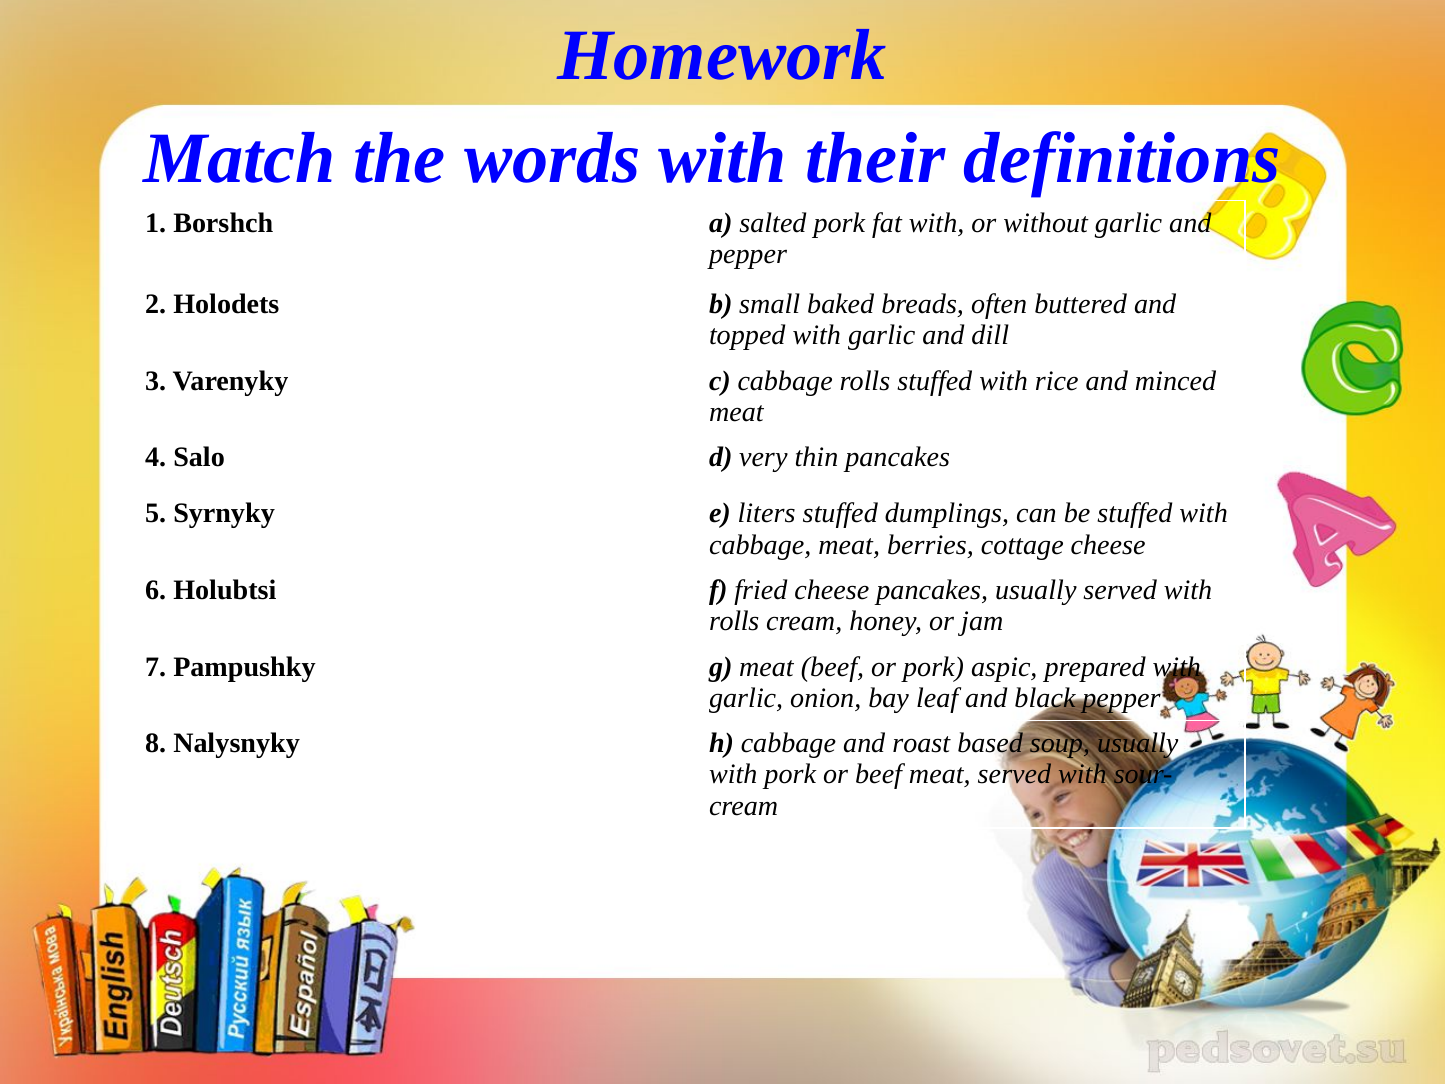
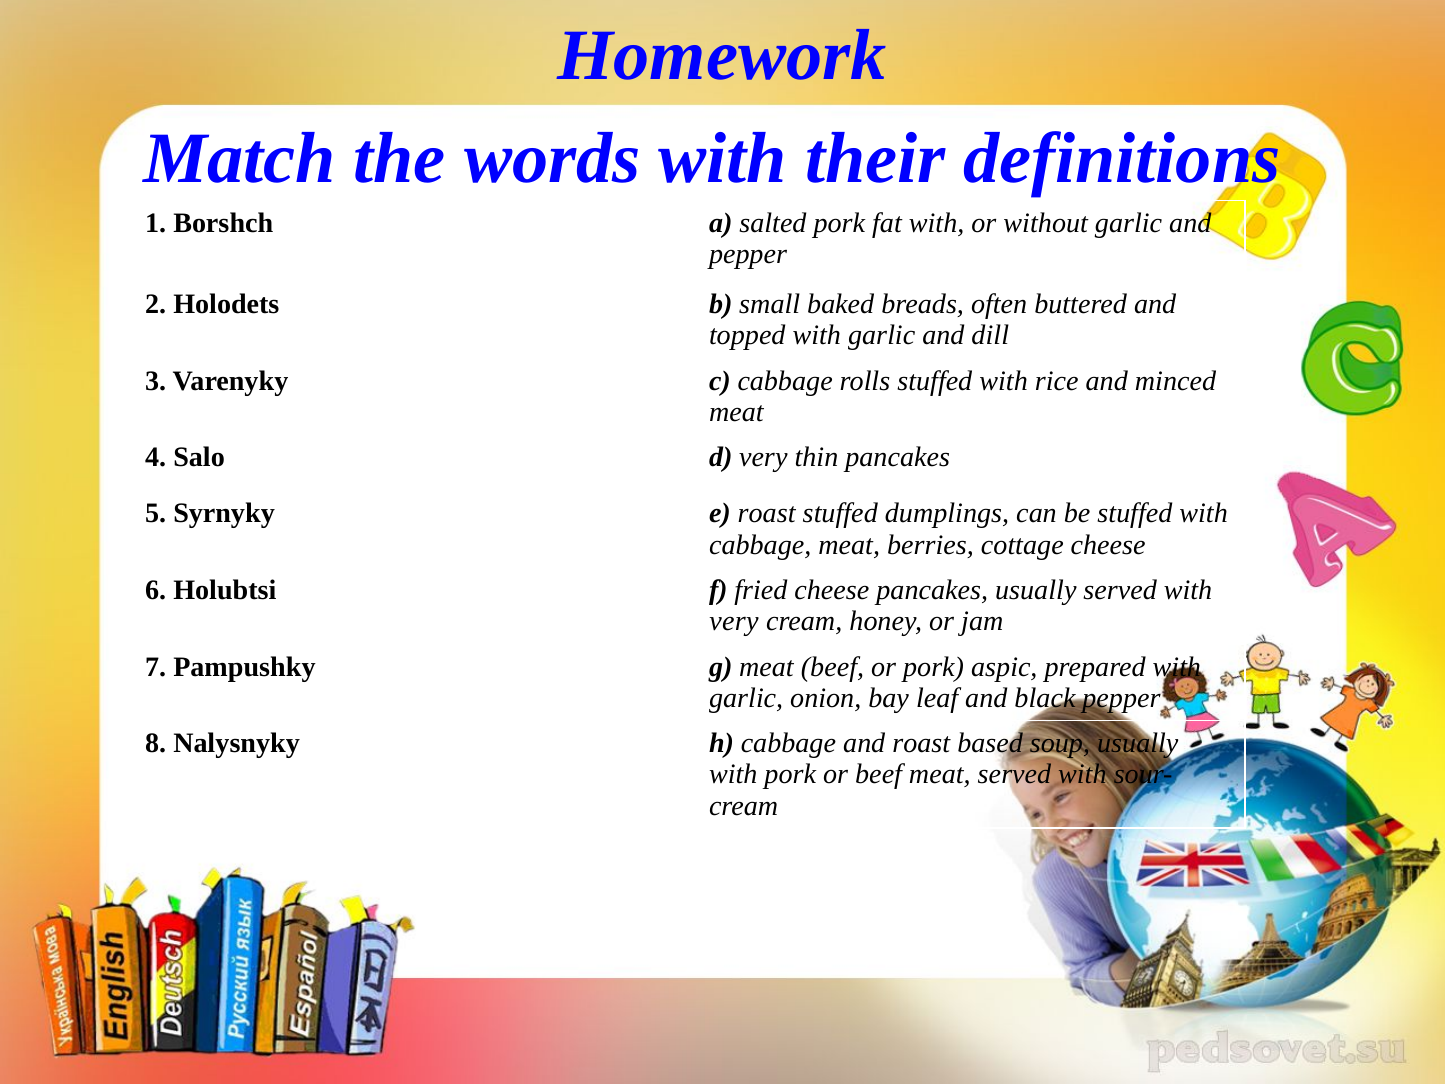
e liters: liters -> roast (767, 514)
rolls: rolls -> very (734, 621)
